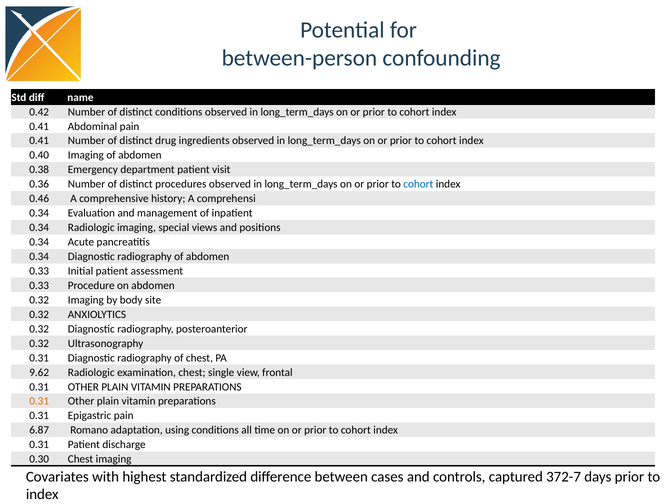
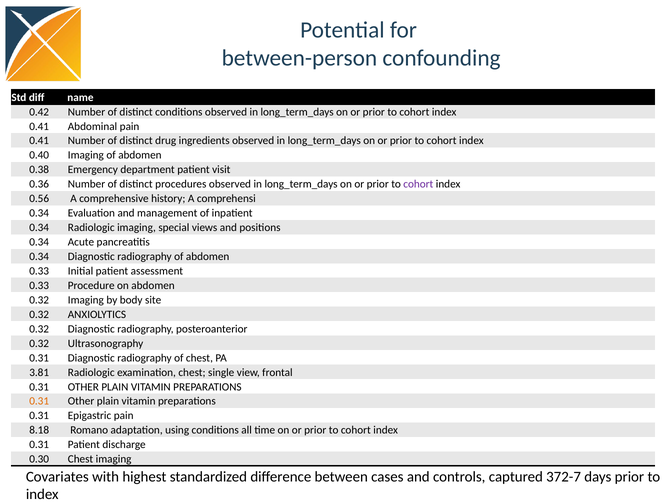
cohort colour: blue -> purple (418, 184)
0.46: 0.46 -> 0.56 (39, 199)
9.62: 9.62 -> 3.81 (39, 372)
6.87: 6.87 -> 8.18 (39, 430)
